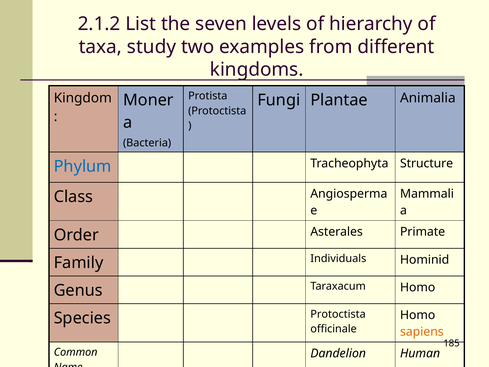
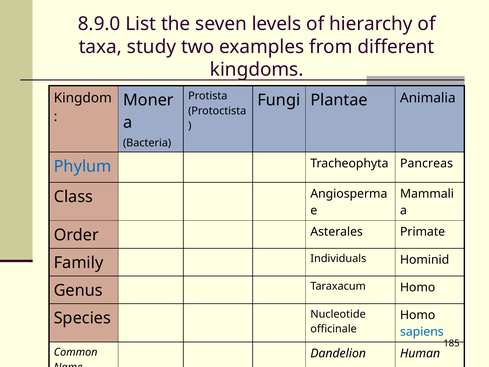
2.1.2: 2.1.2 -> 8.9.0 (99, 24)
Structure: Structure -> Pancreas (427, 163)
Species Protoctista: Protoctista -> Nucleotide (338, 314)
sapiens colour: orange -> blue (422, 332)
